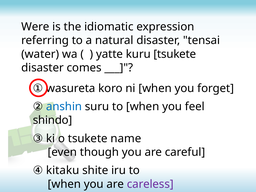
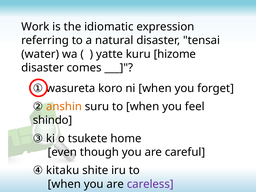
Were: Were -> Work (35, 27)
kuru tsukete: tsukete -> hizome (175, 54)
anshin colour: blue -> orange (64, 107)
name: name -> home (126, 138)
